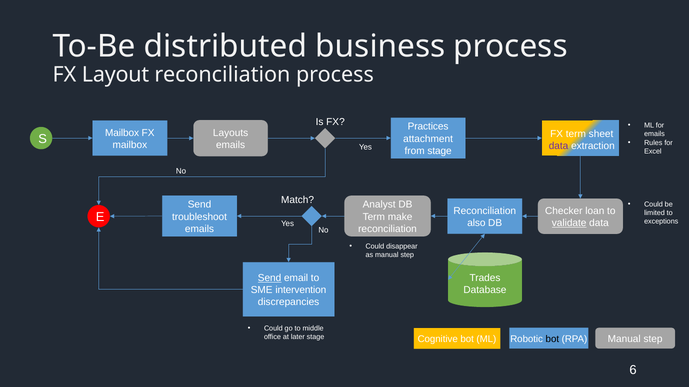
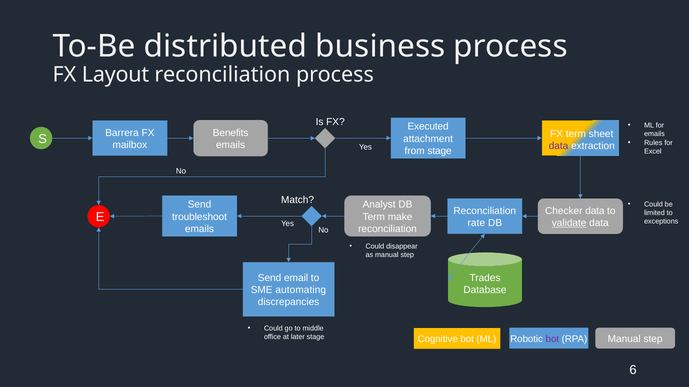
Practices: Practices -> Executed (428, 127)
Mailbox: Mailbox -> Barrera (122, 133)
Layouts: Layouts -> Benefits (231, 133)
Checker loan: loan -> data (595, 211)
also: also -> rate (476, 223)
Send underline: present -> none (270, 278)
intervention: intervention -> automating (301, 290)
bot colour: black -> purple (552, 339)
